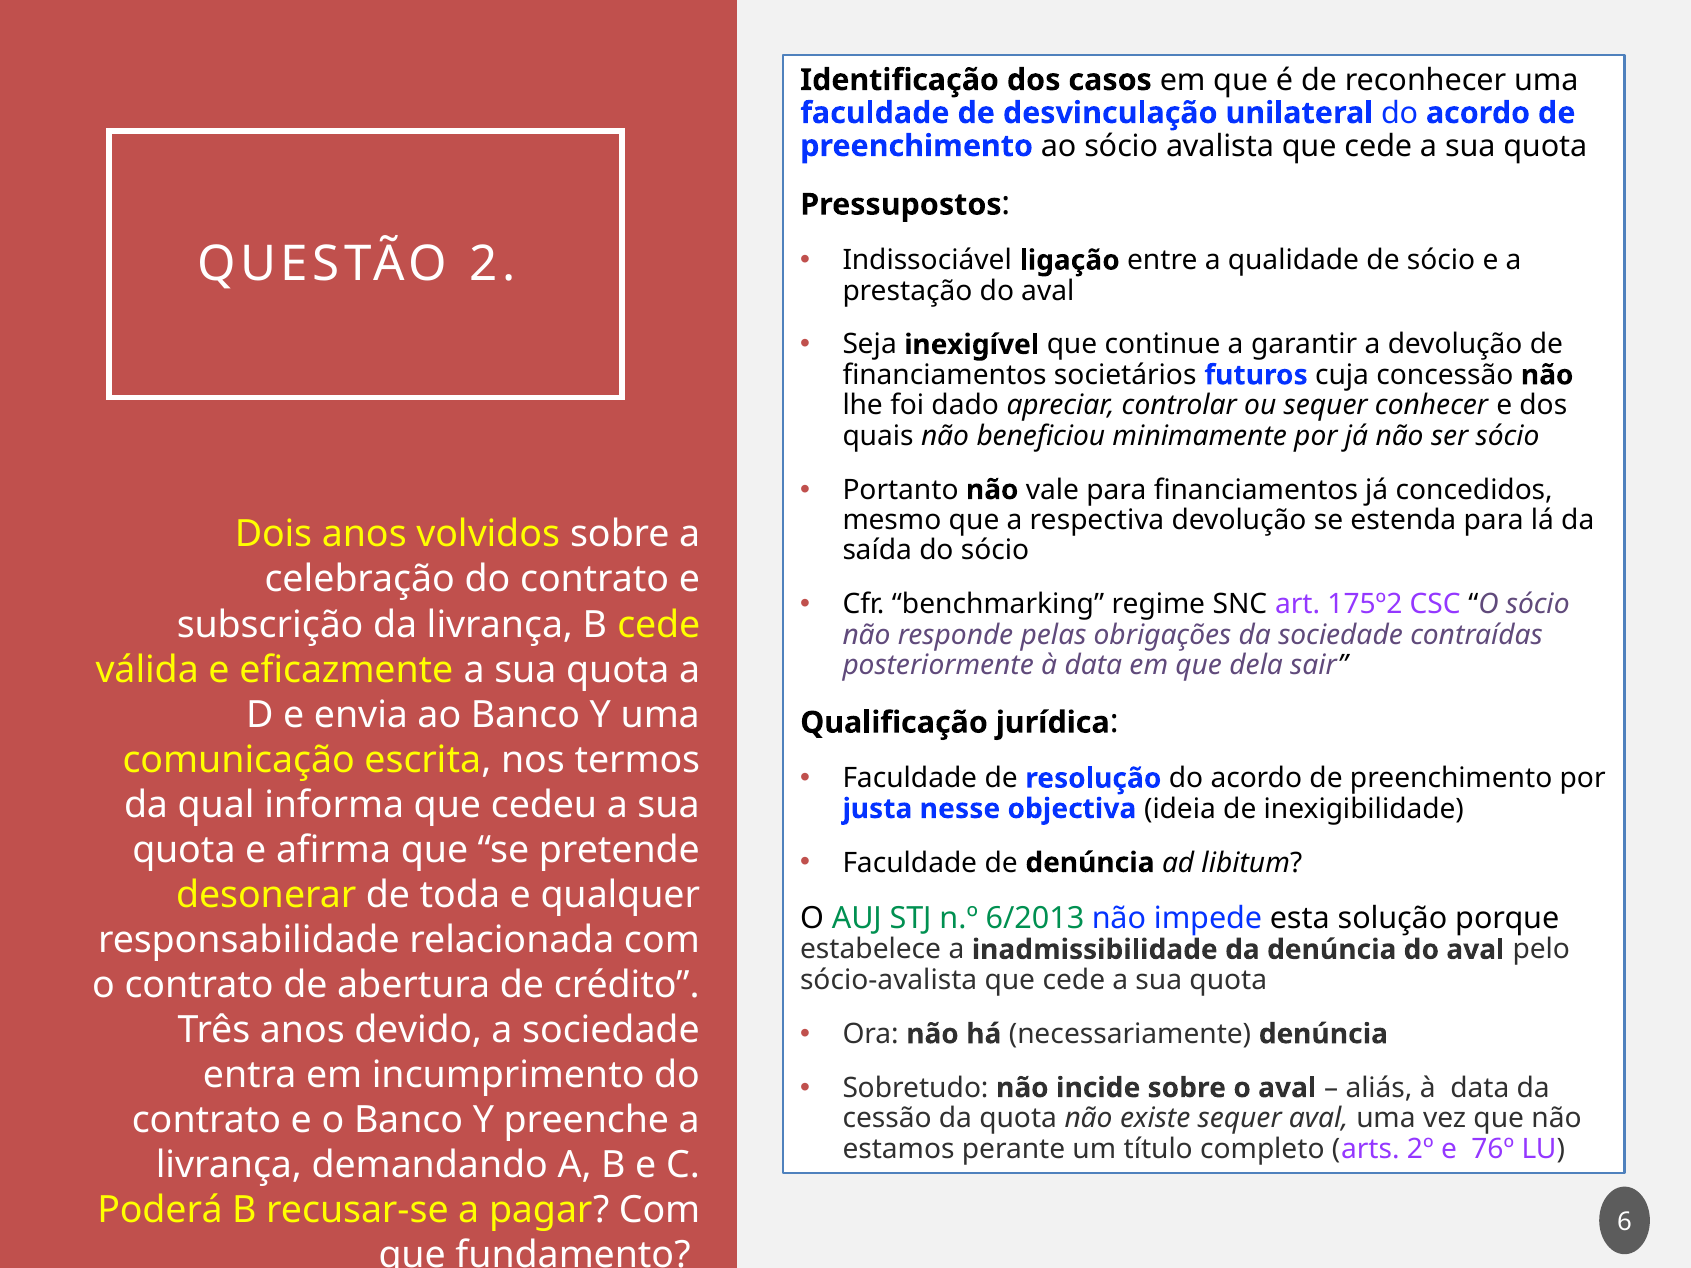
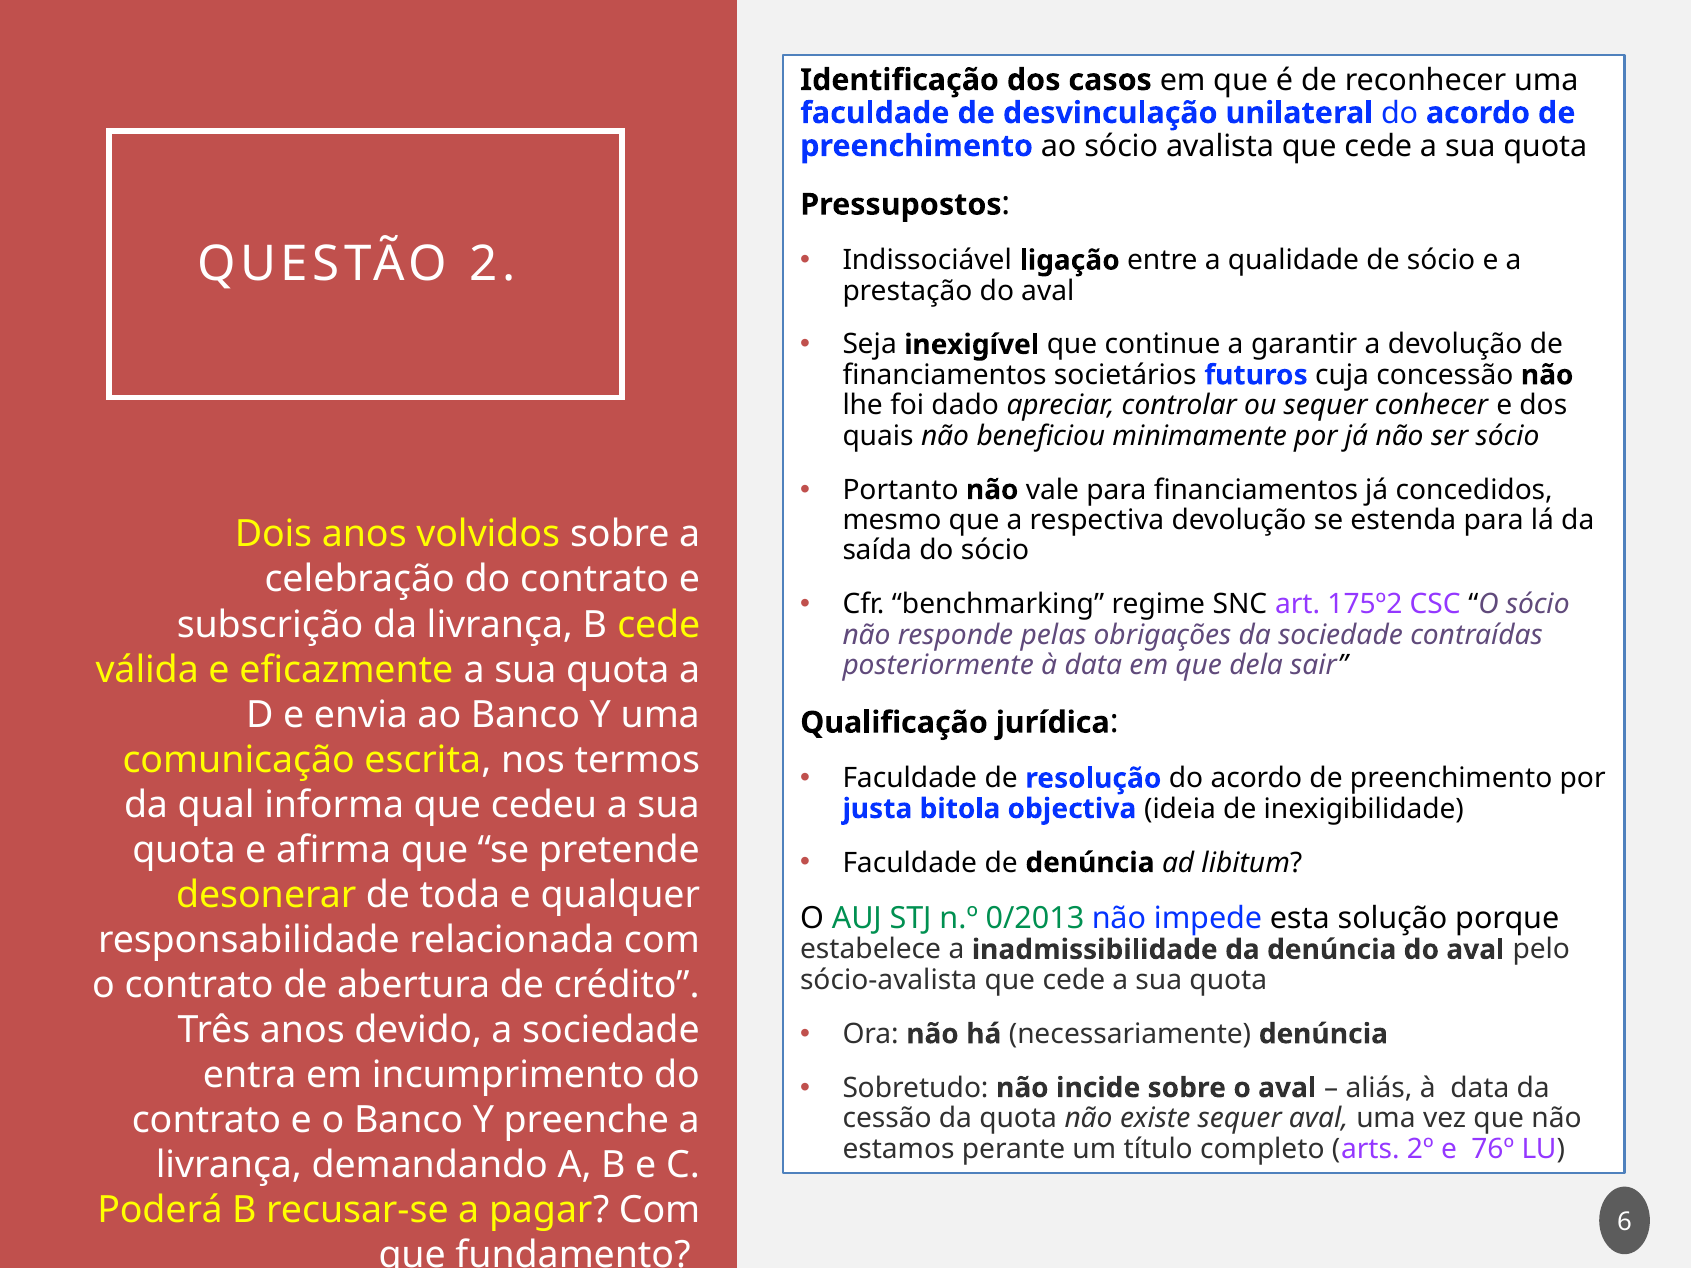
nesse: nesse -> bitola (960, 809)
6/2013: 6/2013 -> 0/2013 (1035, 918)
